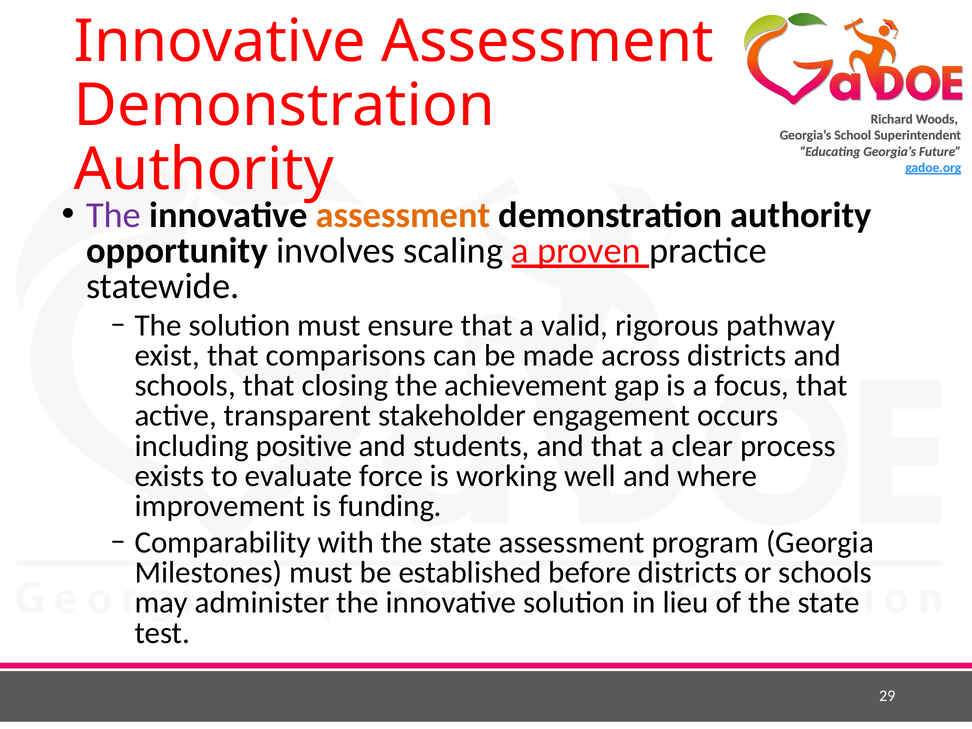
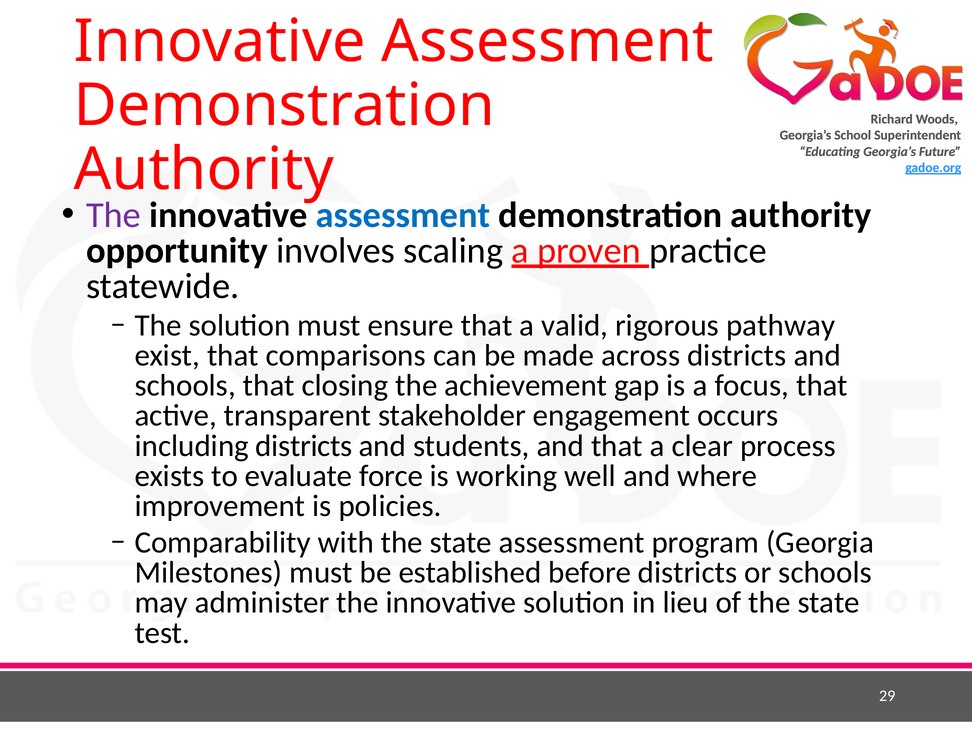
assessment colour: orange -> blue (403, 215)
including positive: positive -> districts (304, 446)
funding: funding -> policies (390, 506)
